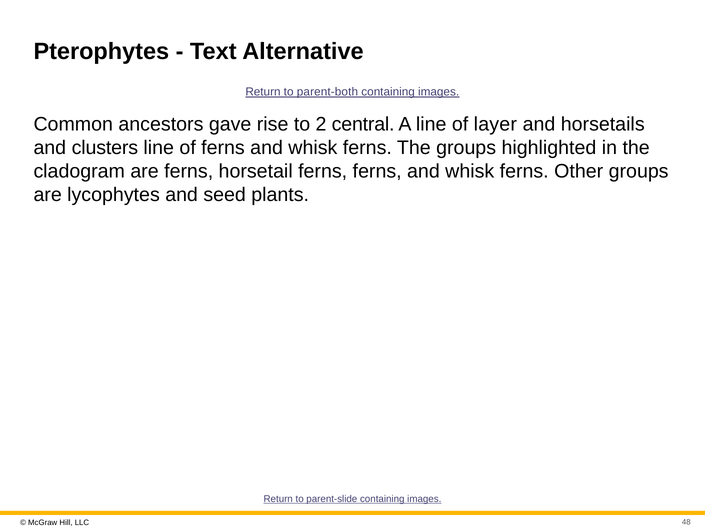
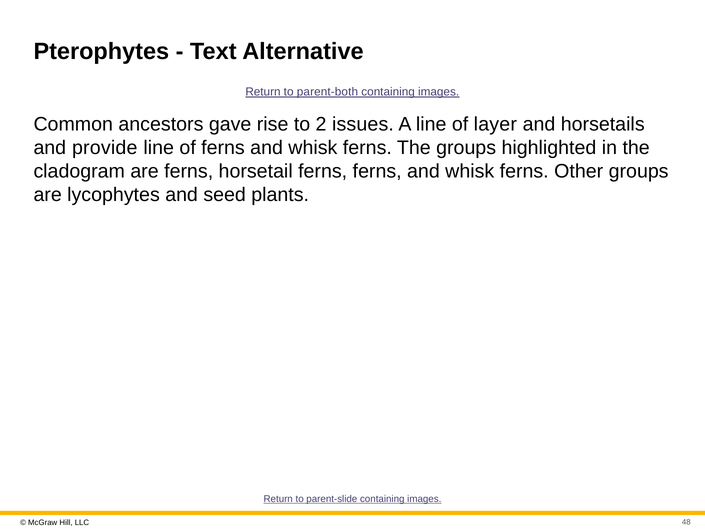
central: central -> issues (363, 124)
clusters: clusters -> provide (105, 148)
